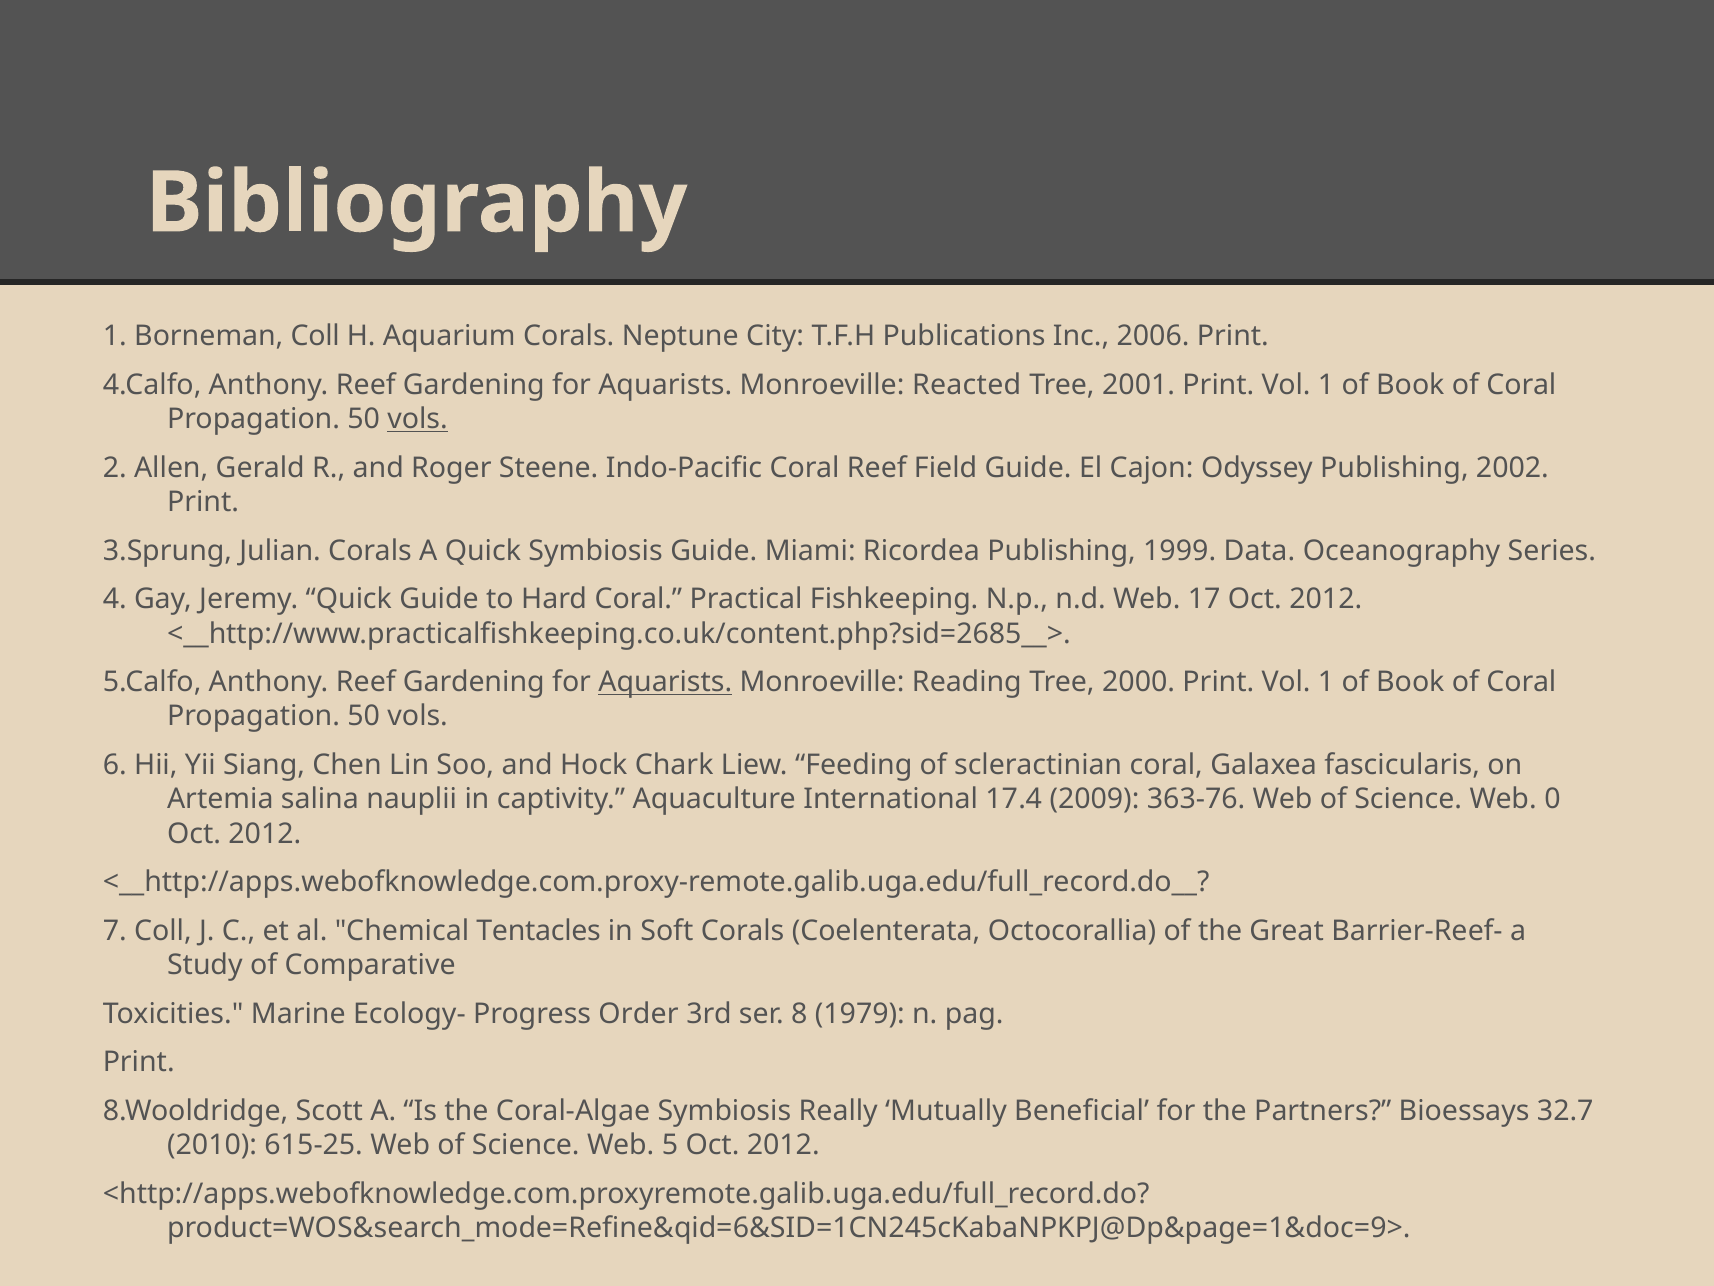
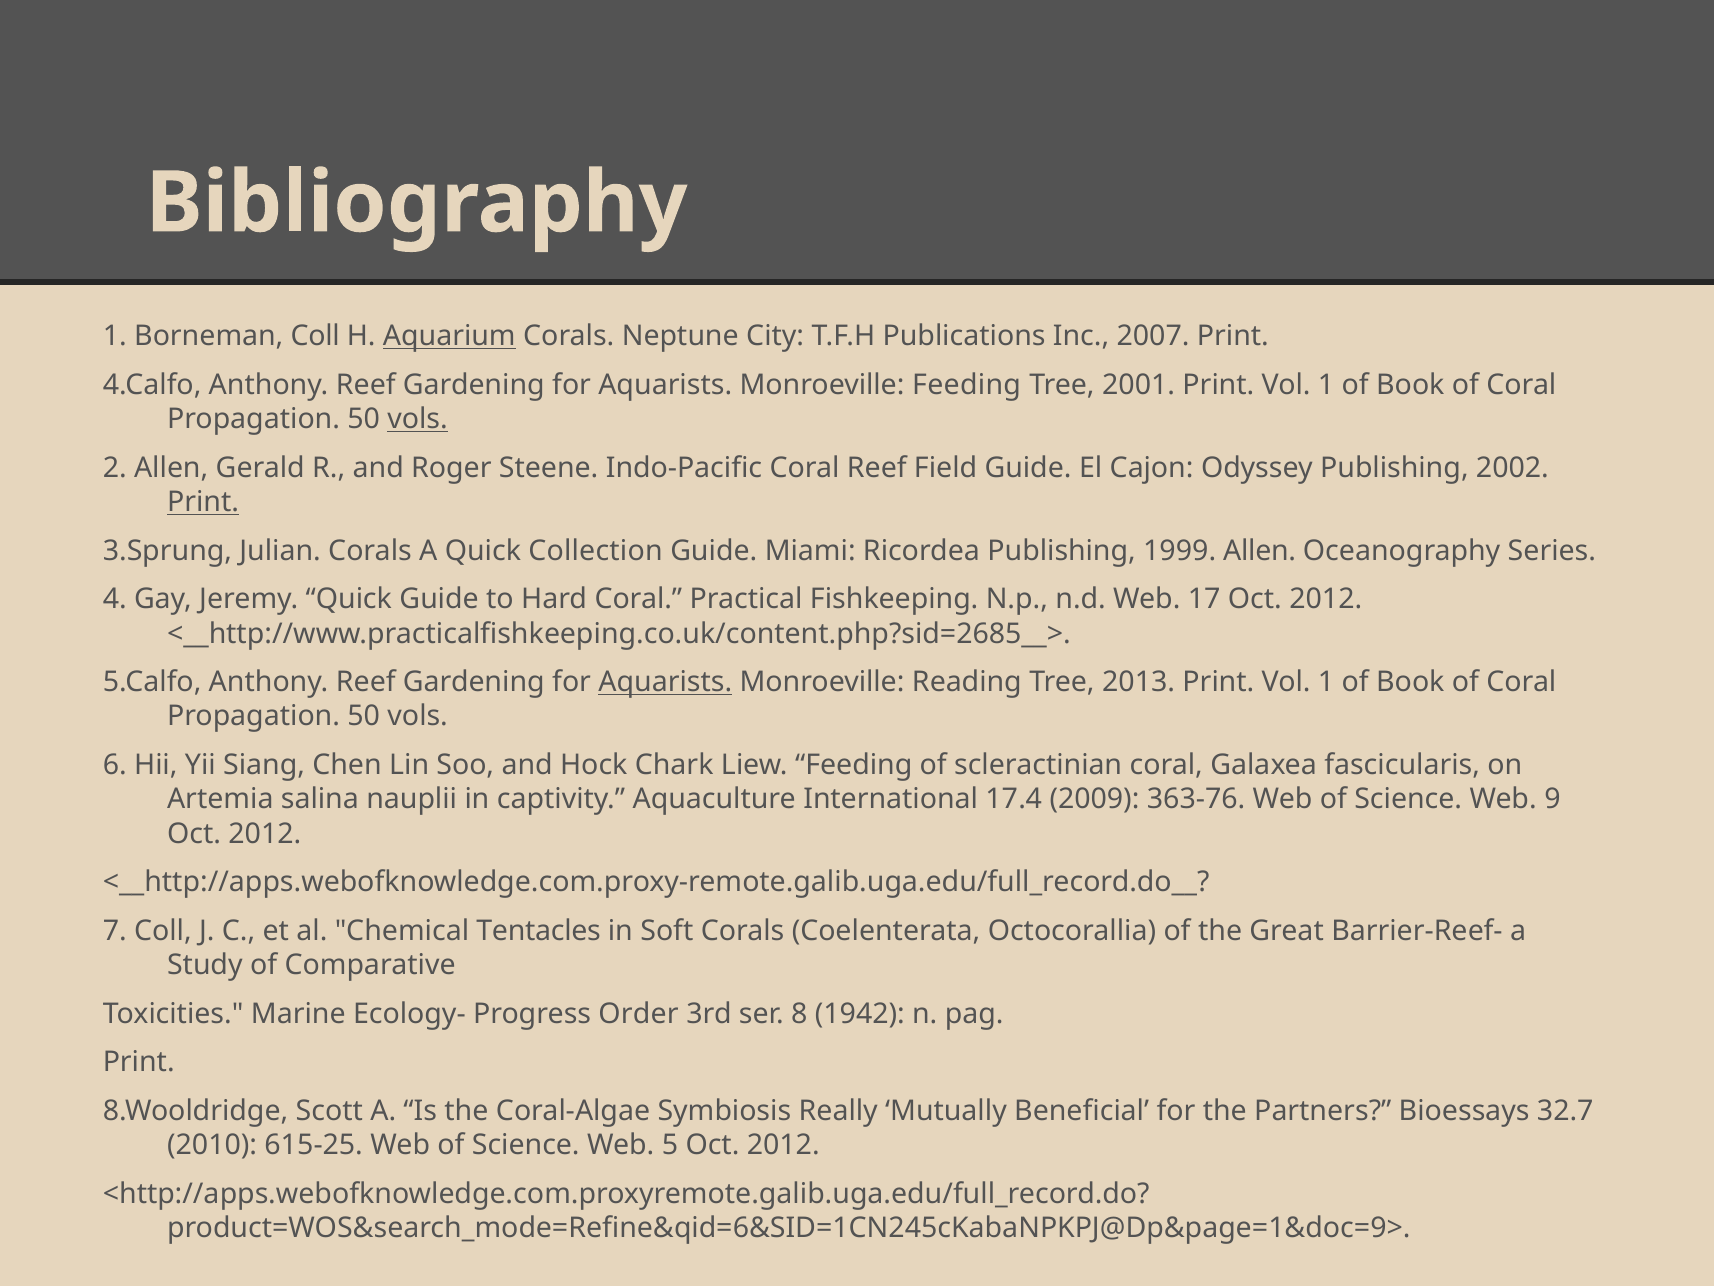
Aquarium underline: none -> present (449, 336)
2006: 2006 -> 2007 (1153, 336)
Monroeville Reacted: Reacted -> Feeding (967, 385)
Print underline: none -> present (203, 502)
Quick Symbiosis: Symbiosis -> Collection (596, 551)
1999 Data: Data -> Allen (1260, 551)
2000: 2000 -> 2013 (1139, 682)
0: 0 -> 9 (1552, 799)
1979: 1979 -> 1942 (860, 1013)
